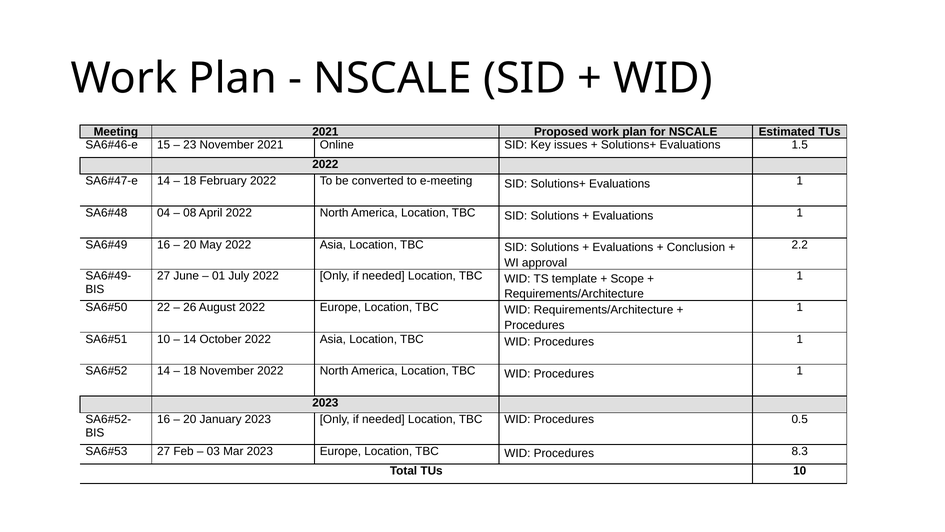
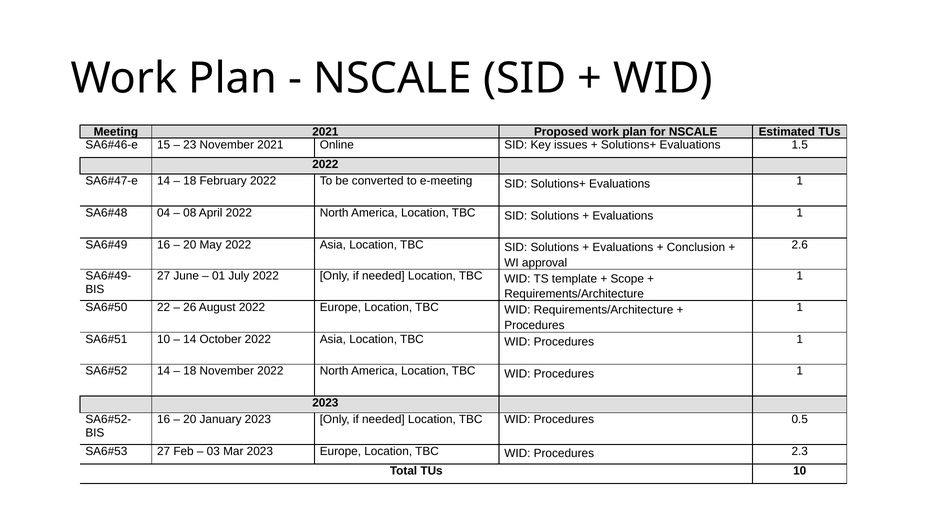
2.2: 2.2 -> 2.6 (800, 245)
8.3: 8.3 -> 2.3 (800, 451)
